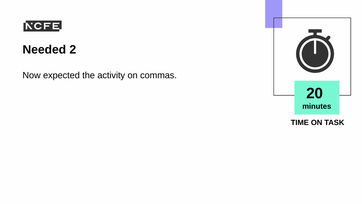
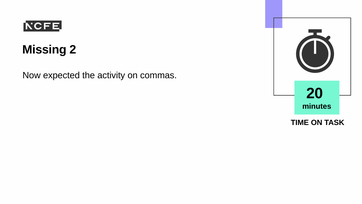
Needed: Needed -> Missing (44, 50)
